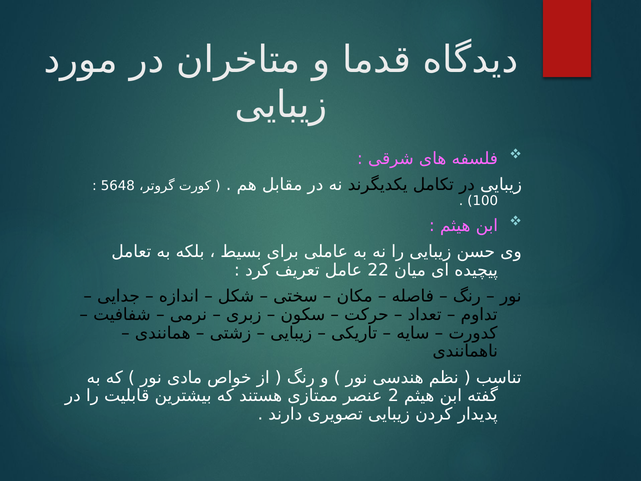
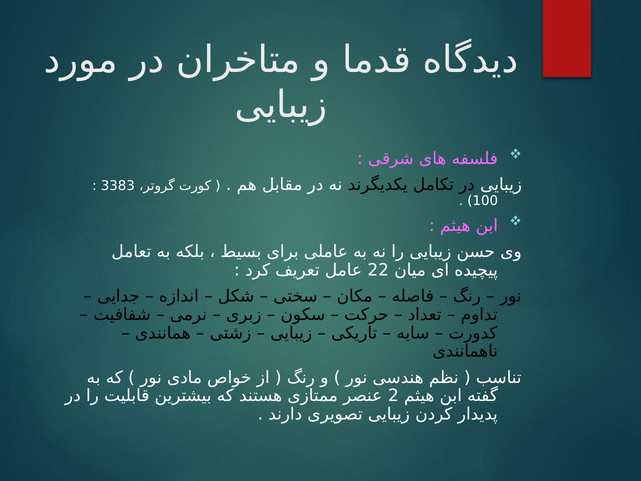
5648: 5648 -> 3383 (118, 186)
